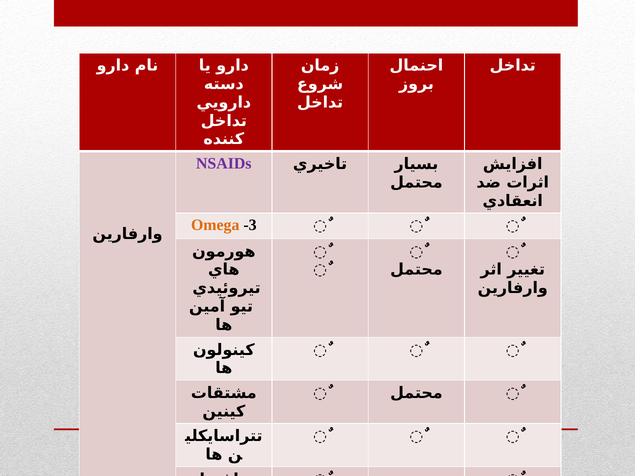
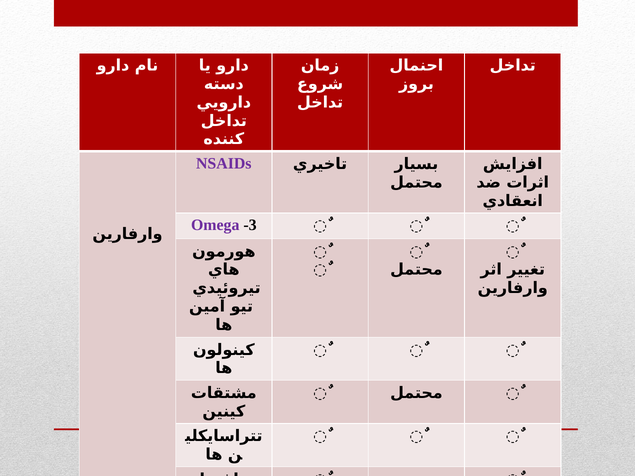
Omega colour: orange -> purple (215, 225)
